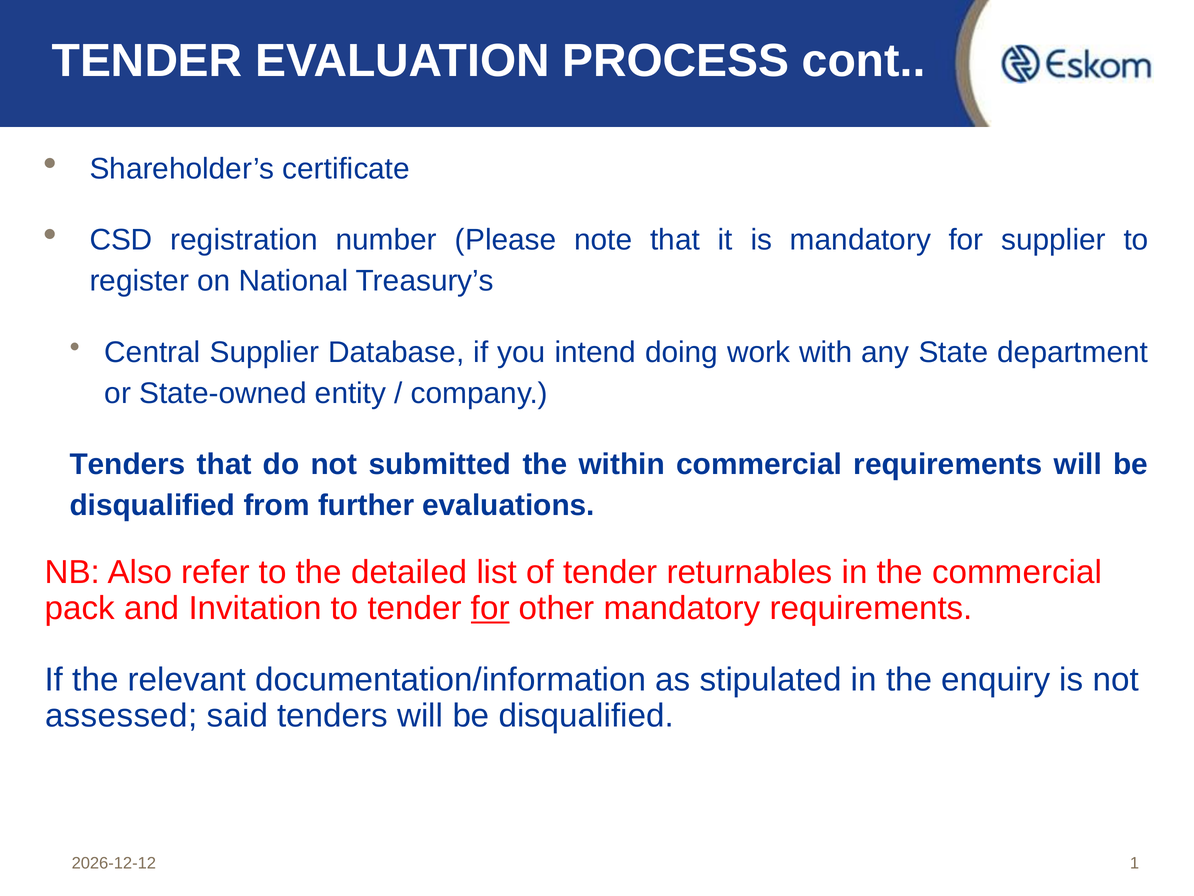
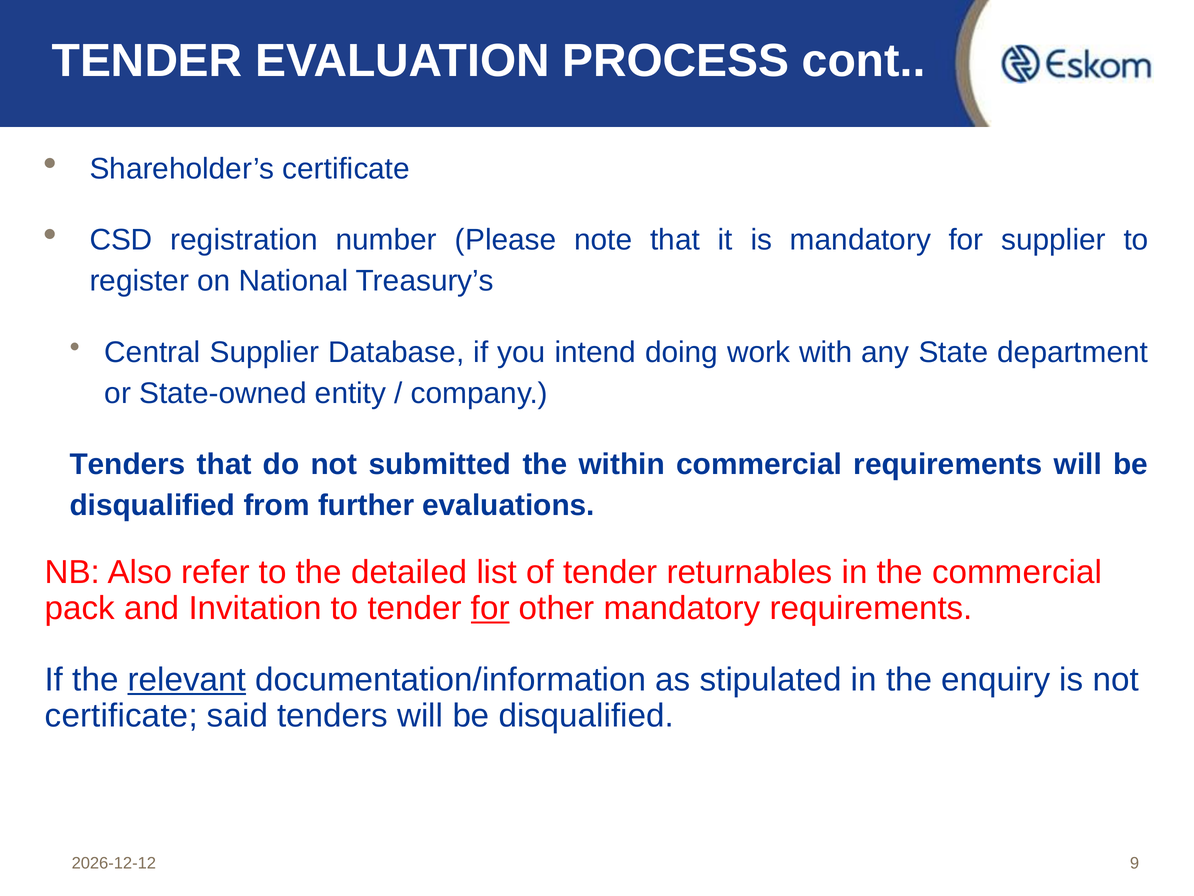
relevant underline: none -> present (187, 680)
assessed: assessed -> certificate (121, 715)
1: 1 -> 9 (1135, 863)
